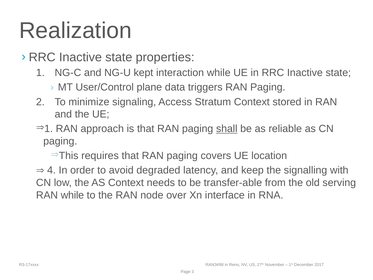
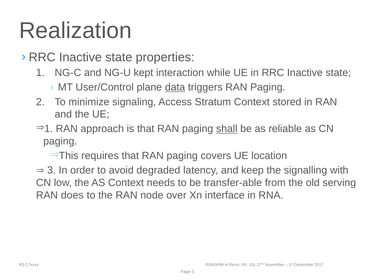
data underline: none -> present (175, 87)
4: 4 -> 3 (51, 170)
RAN while: while -> does (72, 195)
